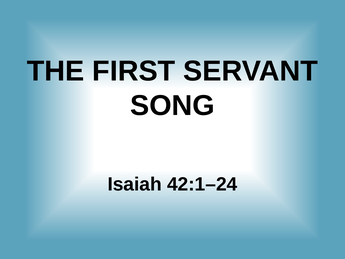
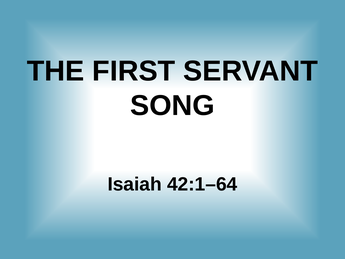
42:1–24: 42:1–24 -> 42:1–64 (202, 184)
